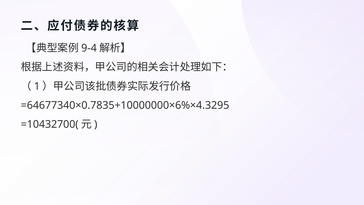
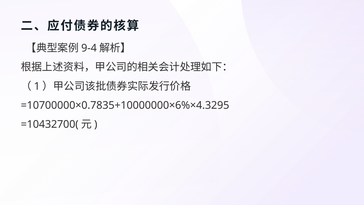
=64677340×0.7835+10000000×6%×4.3295: =64677340×0.7835+10000000×6%×4.3295 -> =10700000×0.7835+10000000×6%×4.3295 (125, 105)
